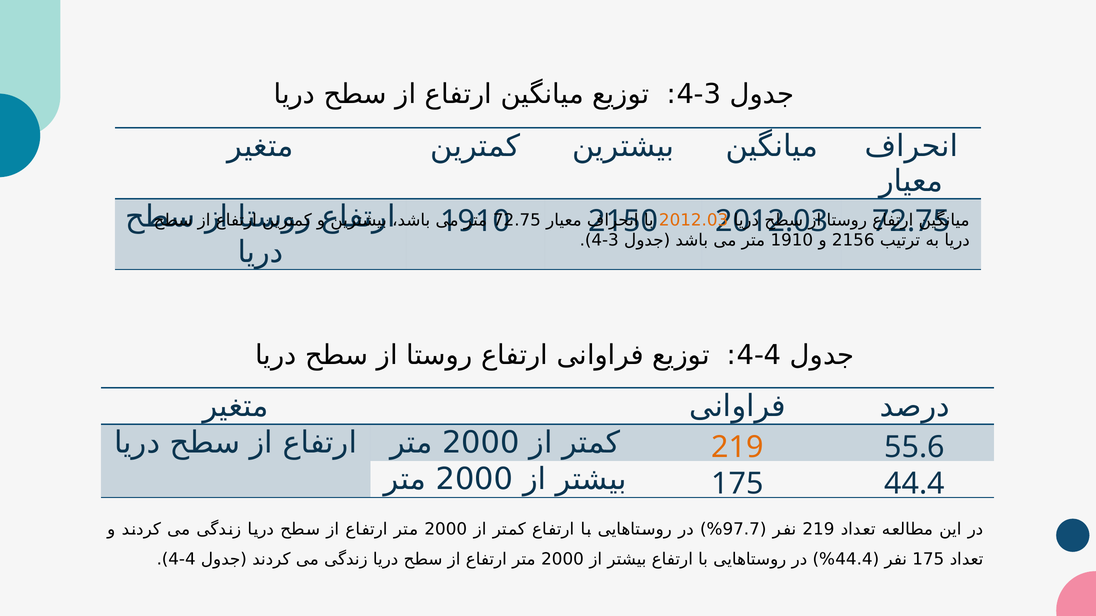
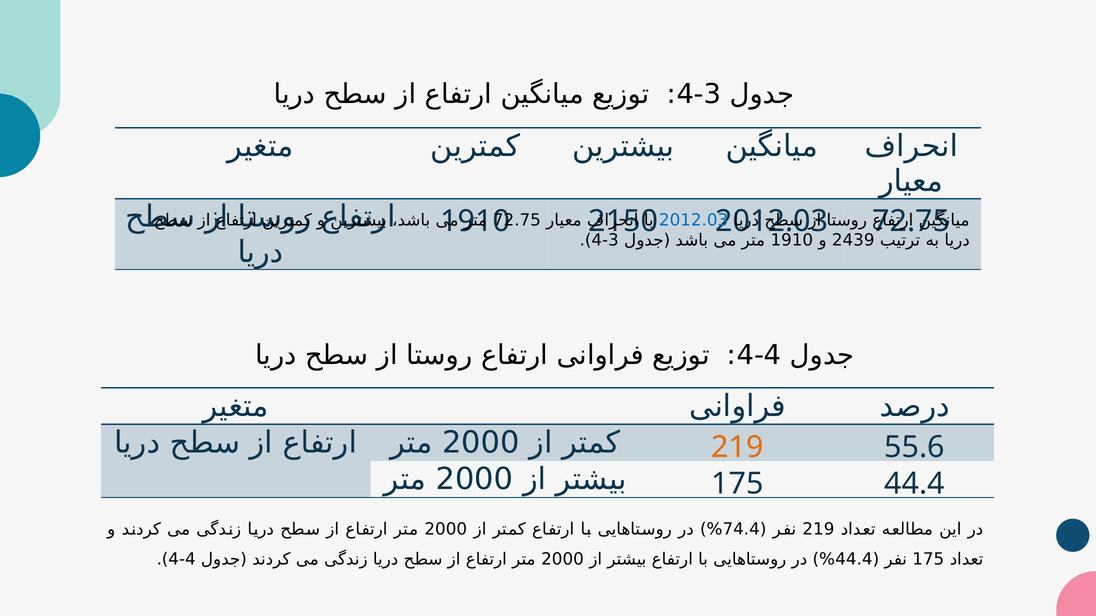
2012.03 colour: orange -> blue (694, 220)
2156: 2156 -> 2439 (853, 240)
97.7: 97.7 -> 74.4 (741, 530)
